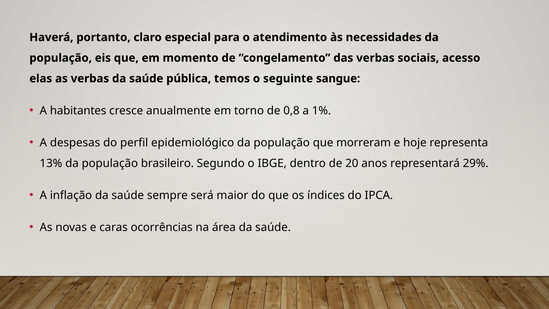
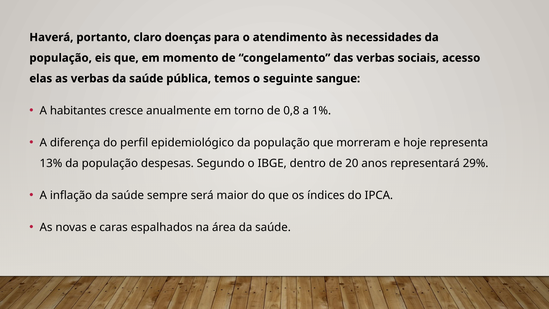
especial: especial -> doenças (188, 37)
despesas: despesas -> diferença (75, 143)
brasileiro: brasileiro -> despesas (167, 163)
ocorrências: ocorrências -> espalhados (162, 227)
